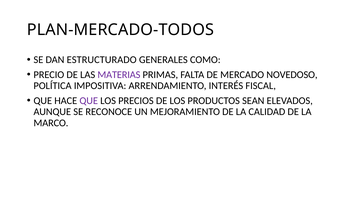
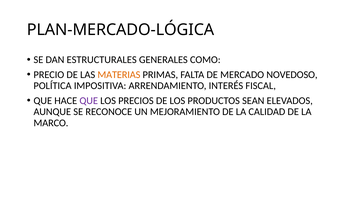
PLAN-MERCADO-TODOS: PLAN-MERCADO-TODOS -> PLAN-MERCADO-LÓGICA (121, 30)
ESTRUCTURADO: ESTRUCTURADO -> ESTRUCTURALES (102, 60)
MATERIAS colour: purple -> orange (119, 74)
